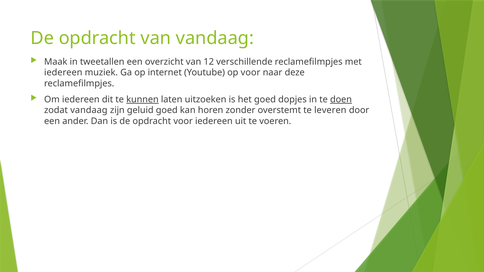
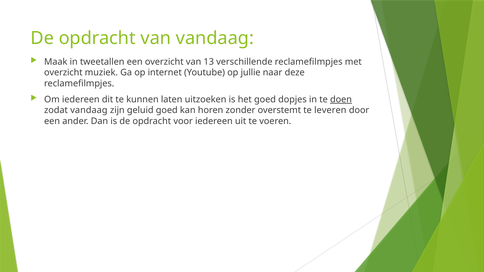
12: 12 -> 13 (209, 62)
iedereen: iedereen -> overzicht (63, 73)
op voor: voor -> jullie (251, 73)
kunnen underline: present -> none (142, 100)
